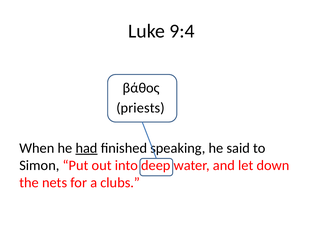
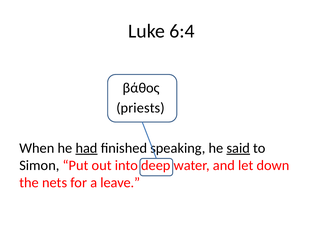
9:4: 9:4 -> 6:4 (182, 31)
said underline: none -> present (238, 148)
clubs: clubs -> leave (120, 183)
